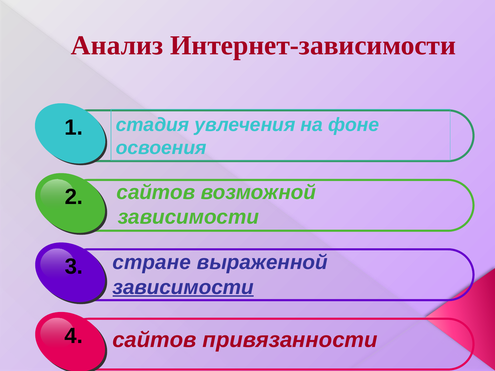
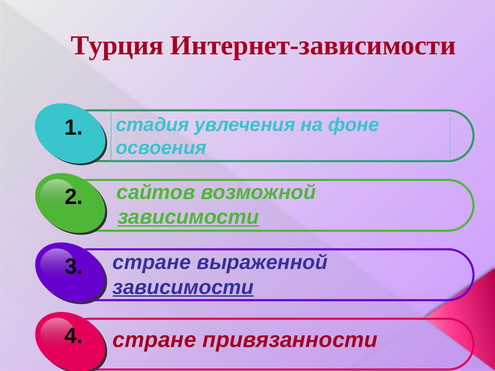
Анализ: Анализ -> Турция (117, 45)
зависимости underline: none -> present (188, 217)
сайтов: сайтов -> стране (154, 340)
